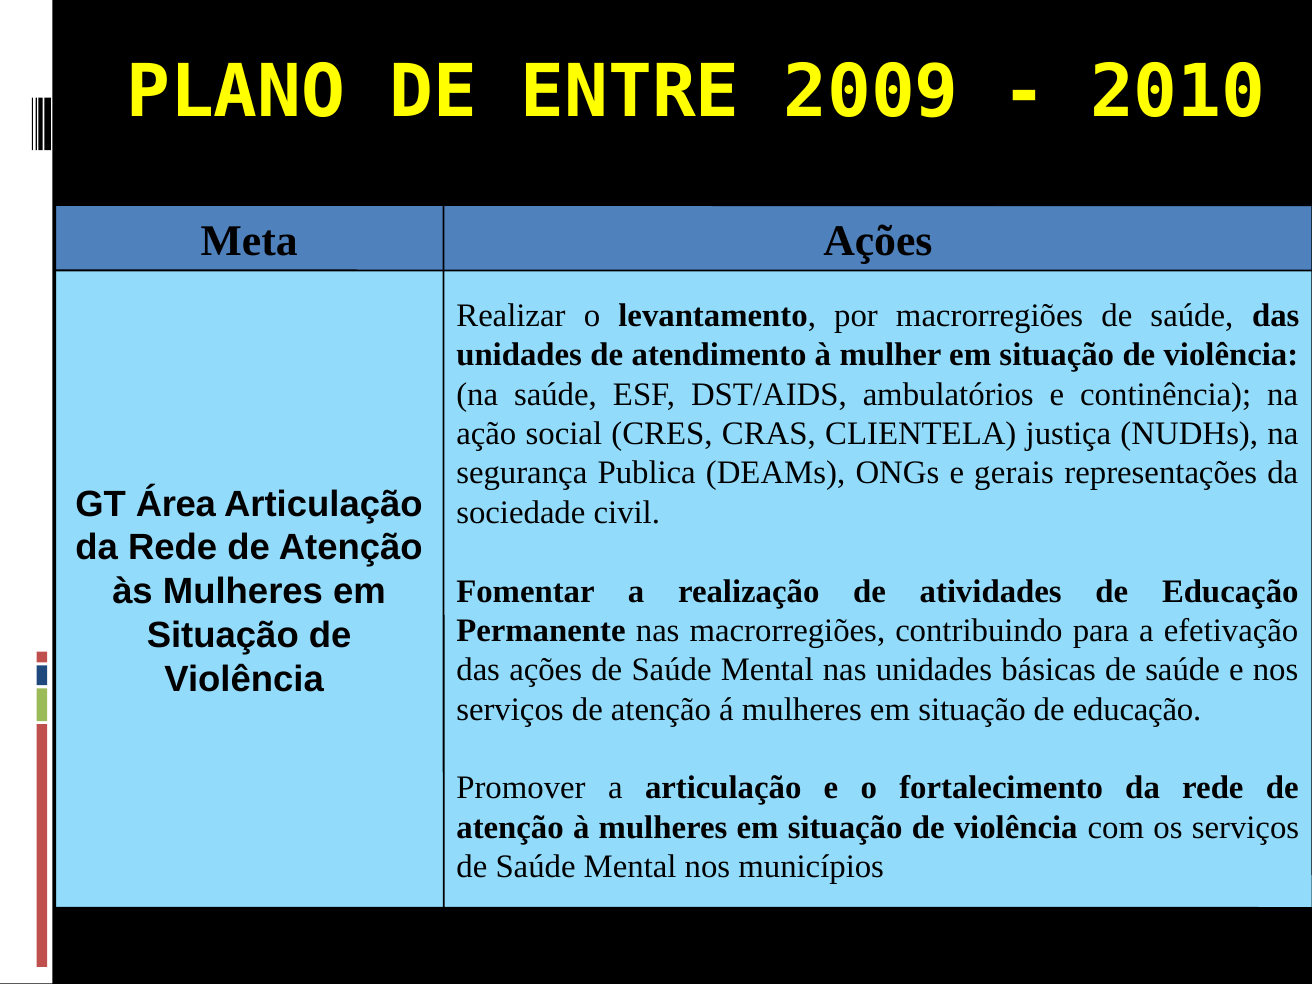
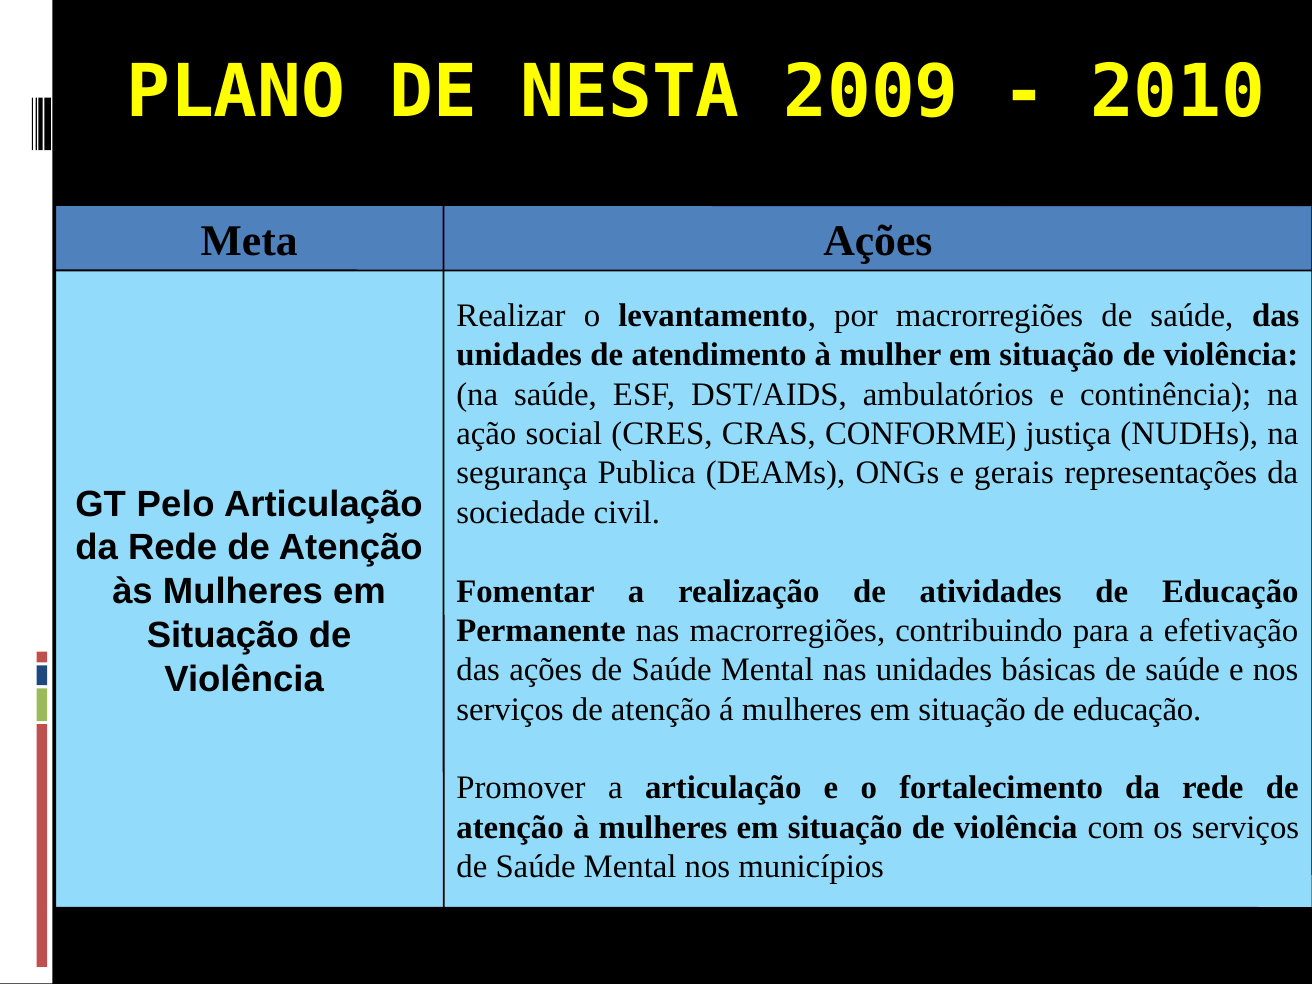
ENTRE: ENTRE -> NESTA (630, 93)
CLIENTELA: CLIENTELA -> CONFORME (921, 434)
Área: Área -> Pelo (176, 504)
